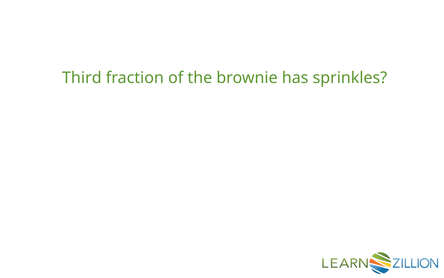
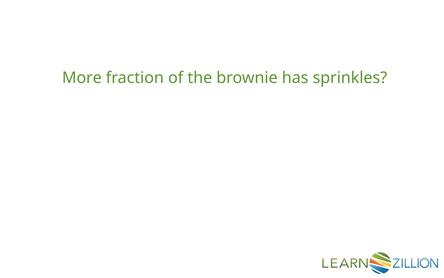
Third: Third -> More (82, 78)
